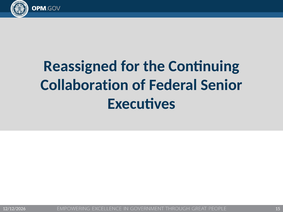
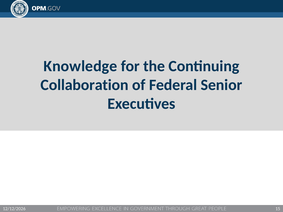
Reassigned: Reassigned -> Knowledge (80, 66)
